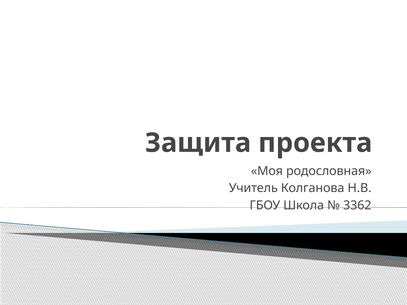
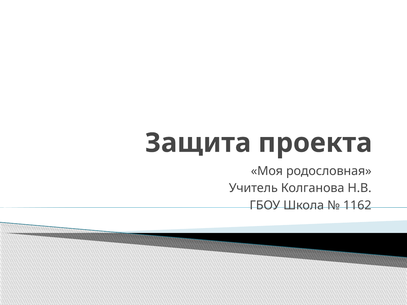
3362: 3362 -> 1162 (357, 205)
